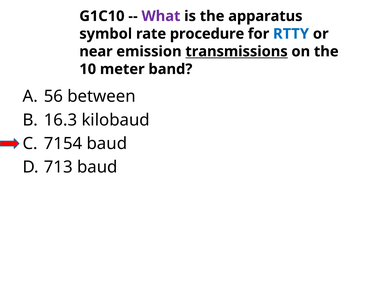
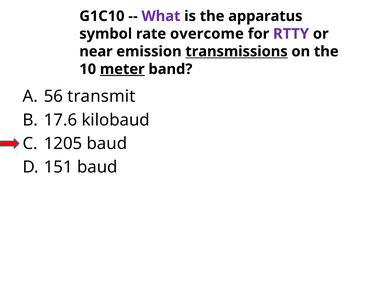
procedure: procedure -> overcome (207, 34)
RTTY colour: blue -> purple (291, 34)
meter underline: none -> present (122, 69)
between: between -> transmit (101, 96)
16.3: 16.3 -> 17.6 (60, 120)
7154: 7154 -> 1205 (63, 143)
713: 713 -> 151 (58, 167)
